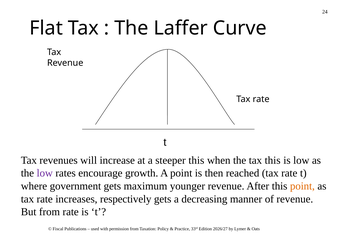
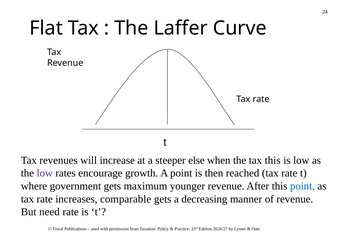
steeper this: this -> else (196, 160)
point colour: orange -> blue (302, 186)
respectively: respectively -> comparable (126, 199)
But from: from -> need (49, 212)
